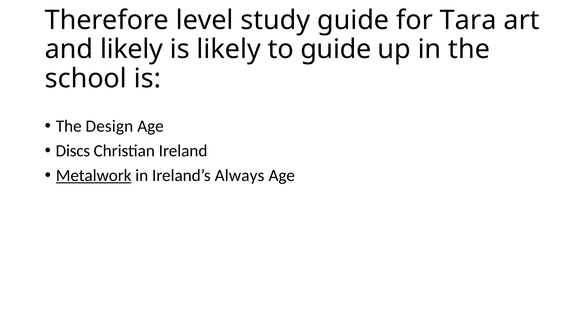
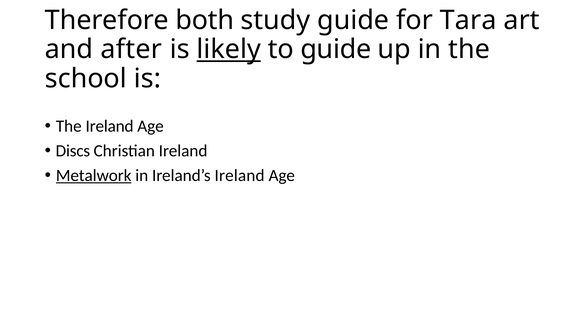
level: level -> both (205, 20)
and likely: likely -> after (131, 49)
likely underline: none -> present (229, 49)
The Design: Design -> Ireland (110, 126)
Ireland’s Always: Always -> Ireland (240, 175)
